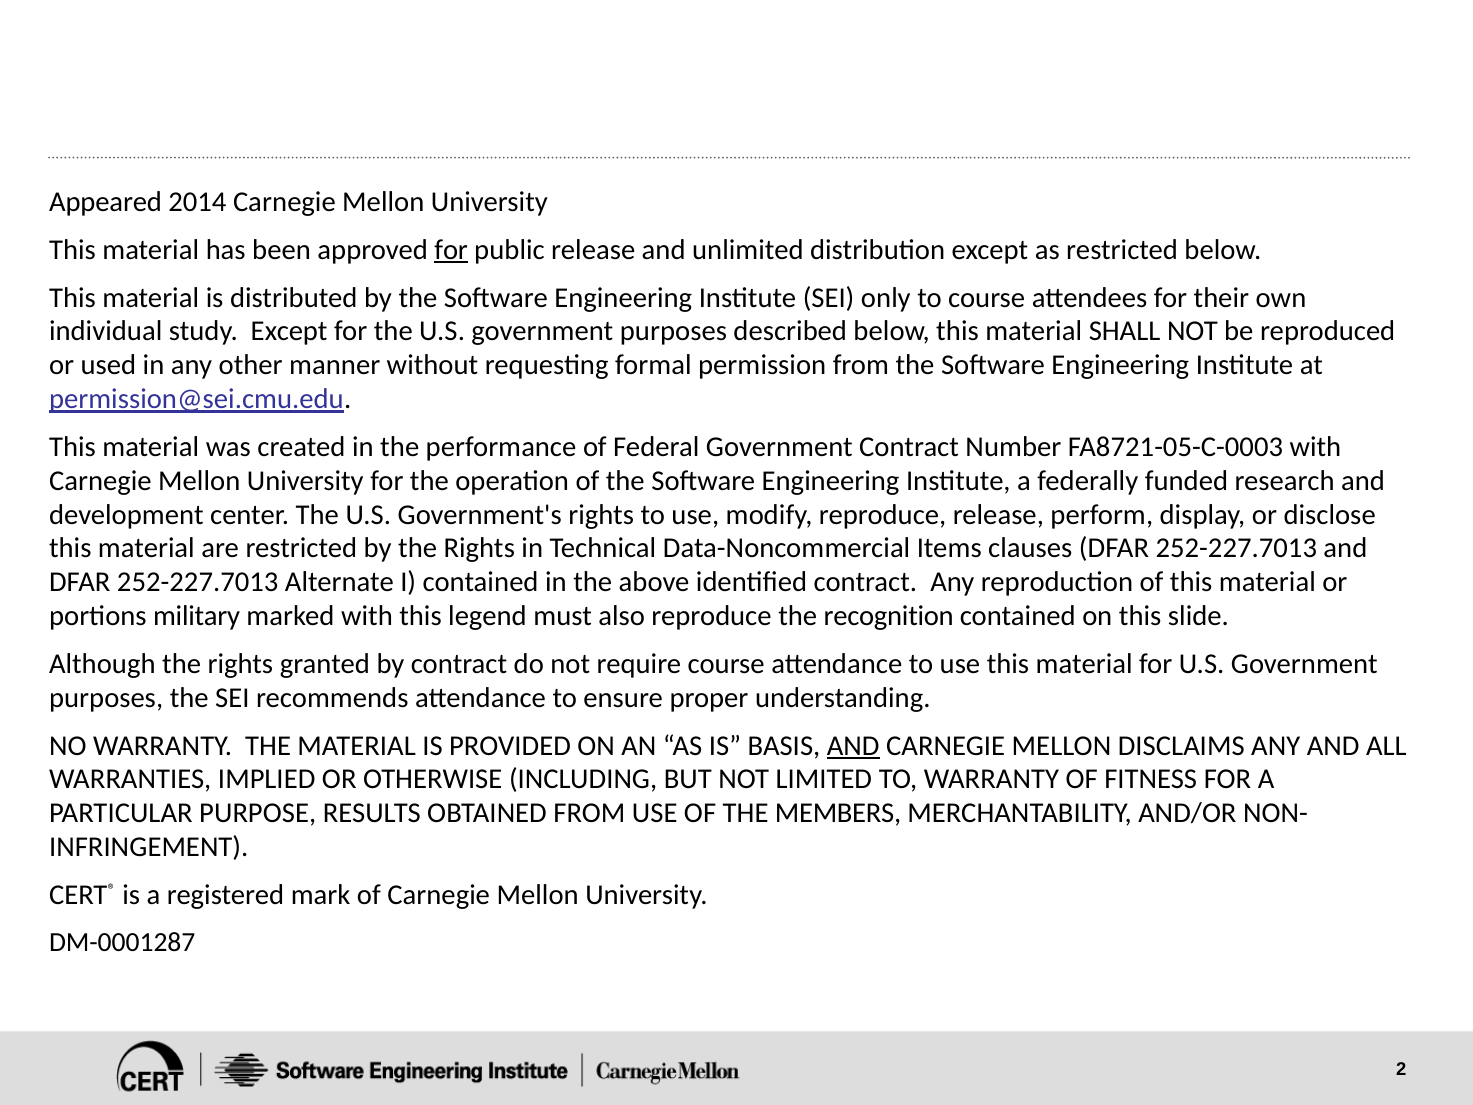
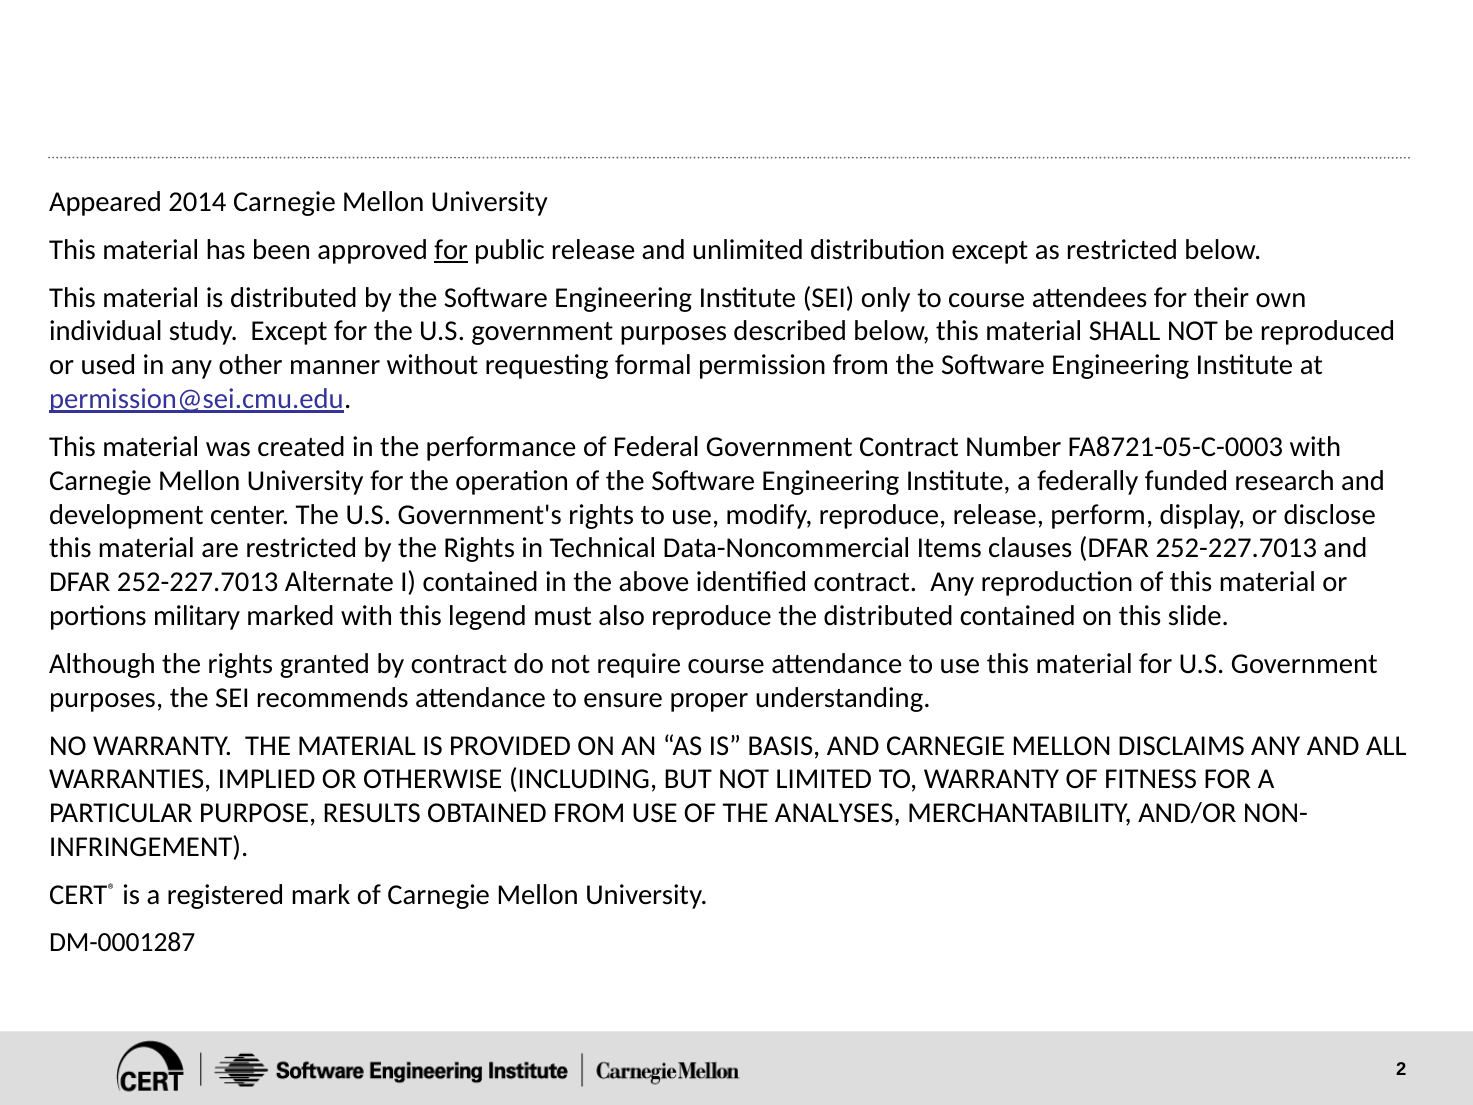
the recognition: recognition -> distributed (888, 616)
AND underline: present -> none (853, 745)
MEMBERS: MEMBERS -> ANALYSES (838, 813)
